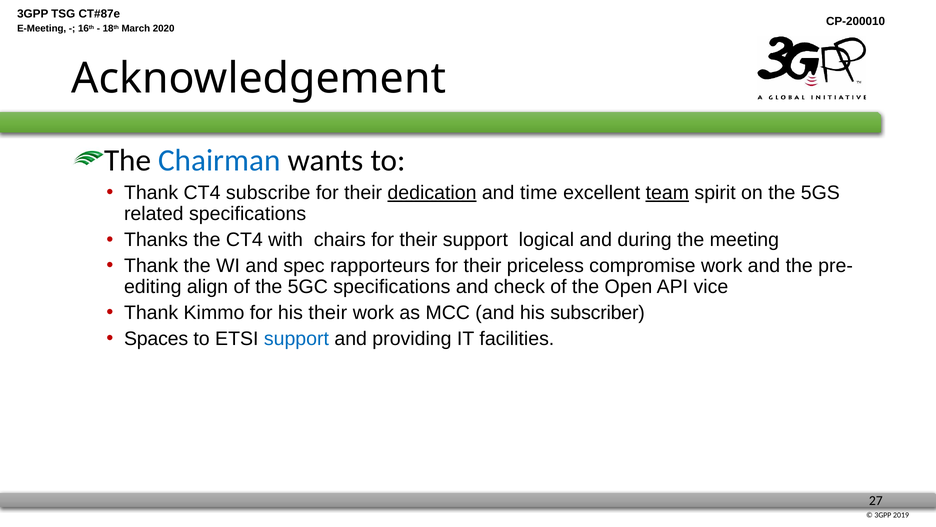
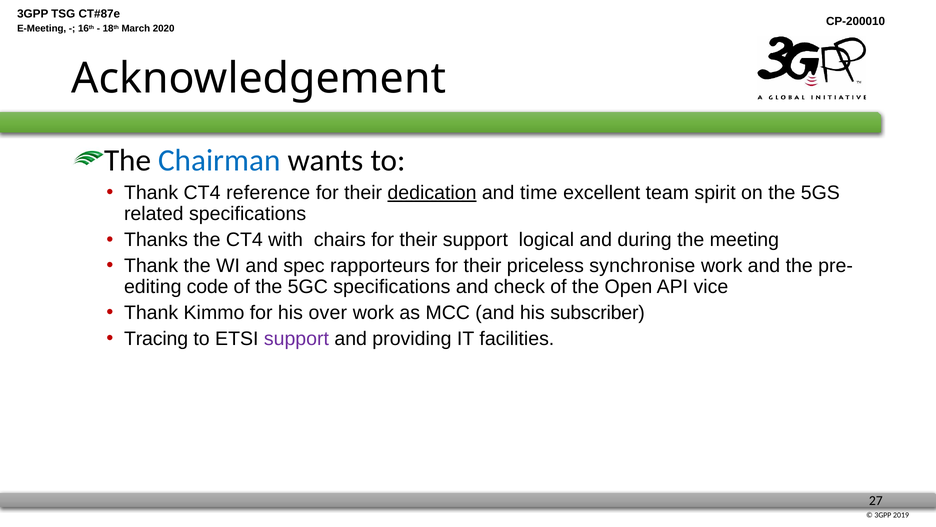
subscribe: subscribe -> reference (268, 193)
team underline: present -> none (667, 193)
compromise: compromise -> synchronise (642, 266)
align: align -> code (208, 287)
his their: their -> over (328, 313)
Spaces: Spaces -> Tracing (156, 338)
support colour: blue -> purple (296, 338)
